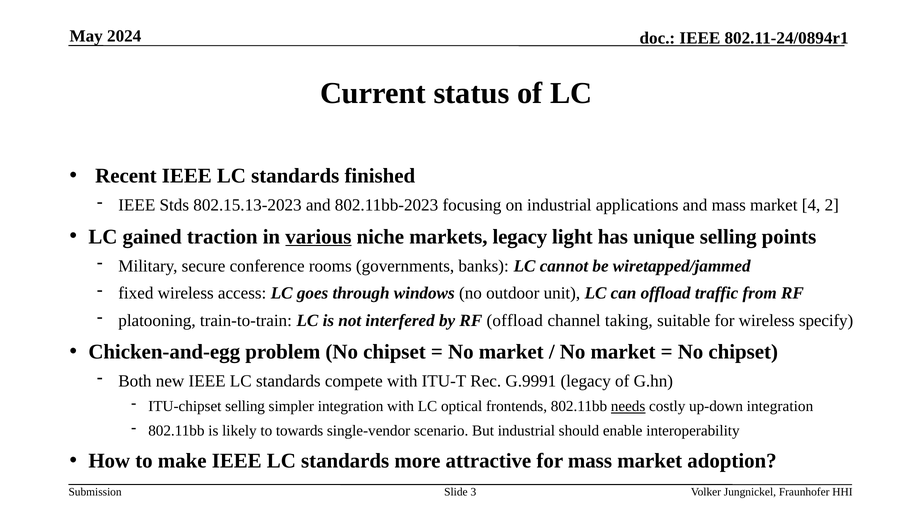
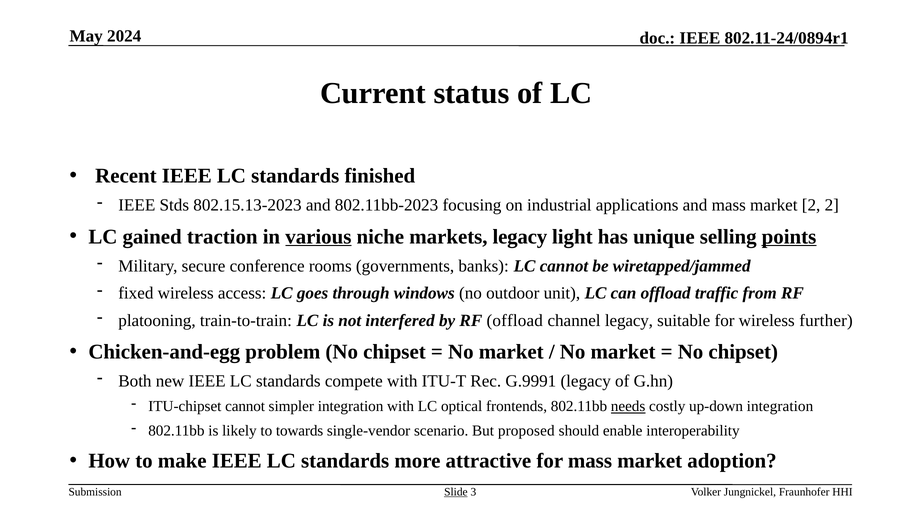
market 4: 4 -> 2 (811, 206)
points underline: none -> present (789, 237)
channel taking: taking -> legacy (629, 321)
specify: specify -> further (826, 321)
ITU-chipset selling: selling -> cannot (245, 407)
But industrial: industrial -> proposed (526, 431)
Slide underline: none -> present (456, 493)
